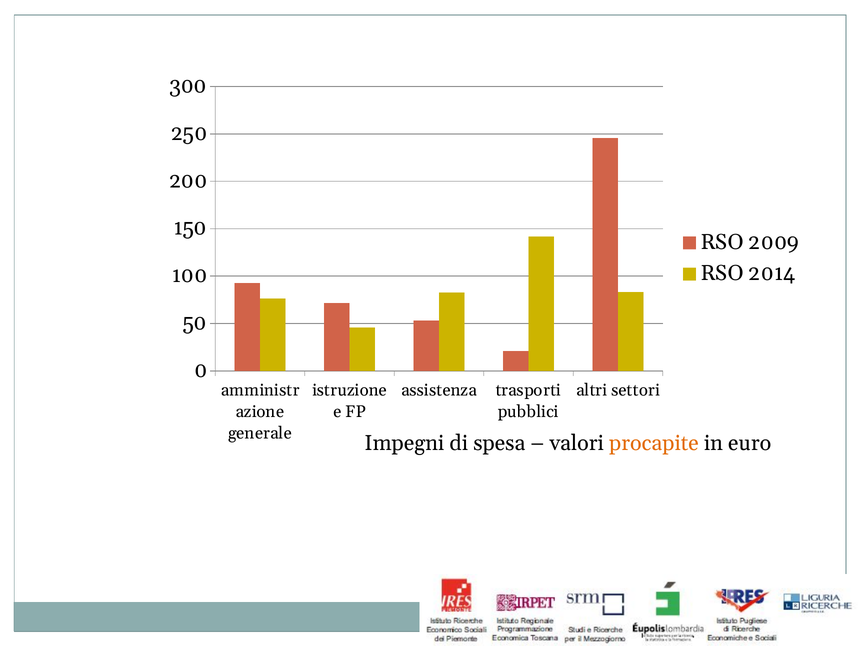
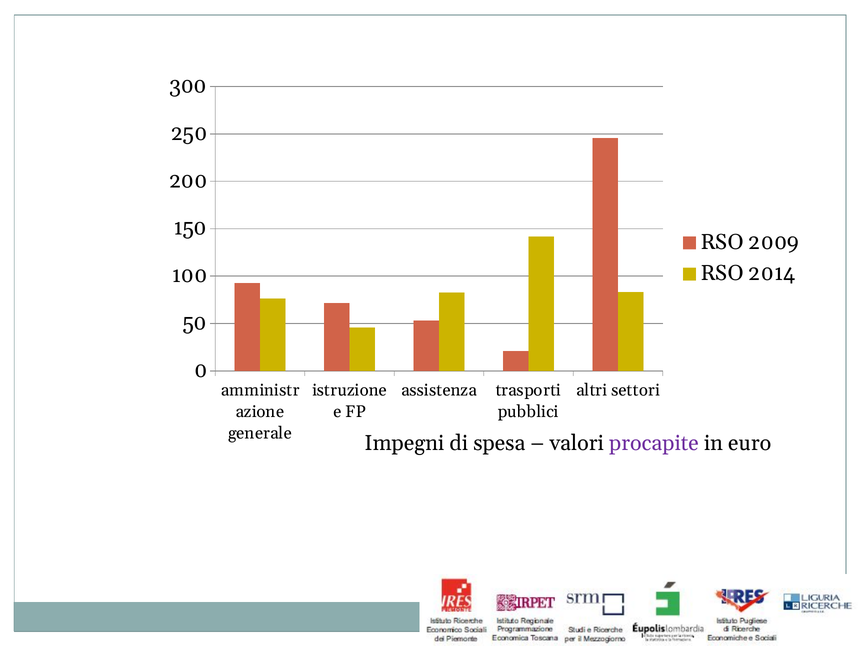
procapite colour: orange -> purple (654, 443)
